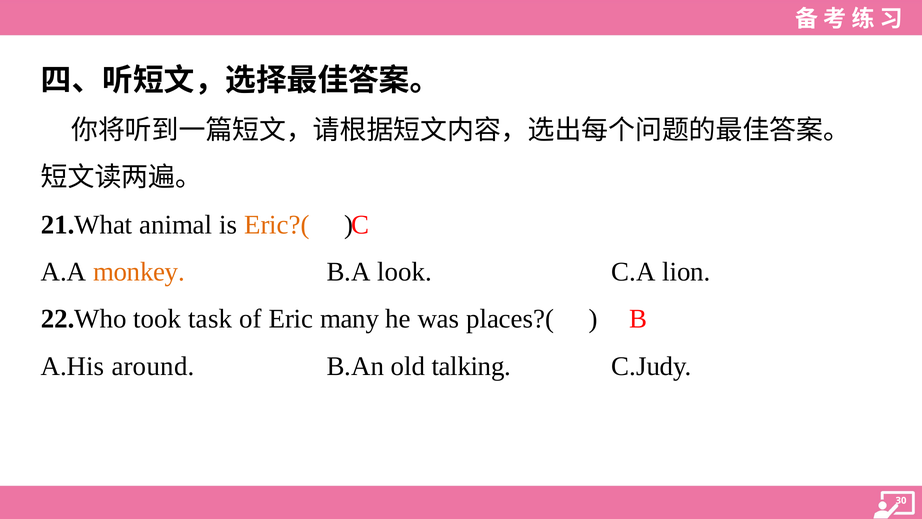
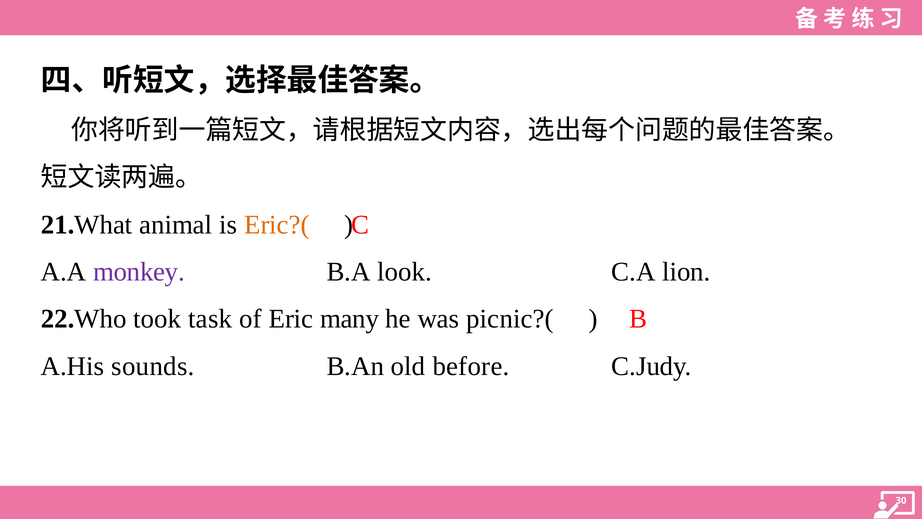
monkey colour: orange -> purple (139, 272)
places?(: places?( -> picnic?( (510, 319)
around: around -> sounds (153, 366)
talking: talking -> before (471, 366)
